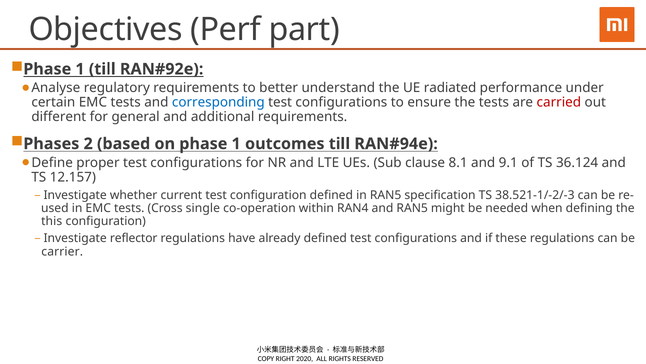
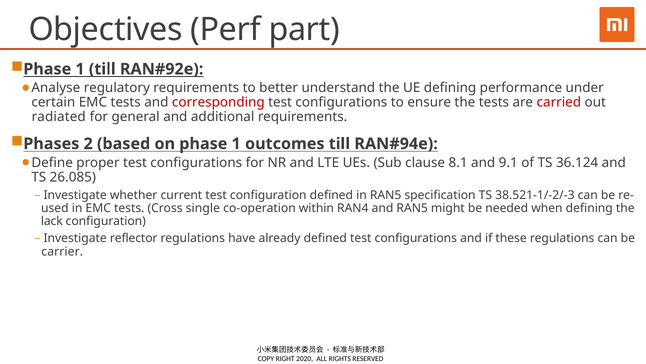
UE radiated: radiated -> defining (450, 88)
corresponding colour: blue -> red (218, 102)
different: different -> radiated (59, 117)
12.157: 12.157 -> 26.085 (73, 177)
this: this -> lack (52, 221)
